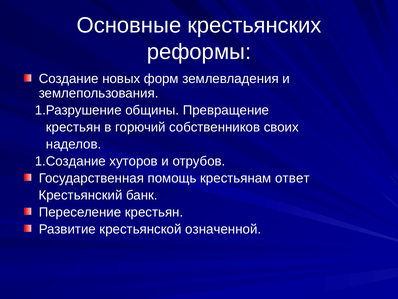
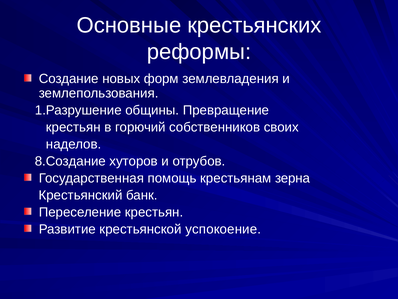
1.Создание: 1.Создание -> 8.Создание (70, 161)
ответ: ответ -> зерна (293, 178)
означенной: означенной -> успокоение (223, 229)
